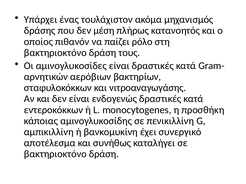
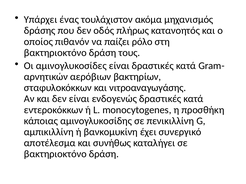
μέση: μέση -> οδός (104, 31)
